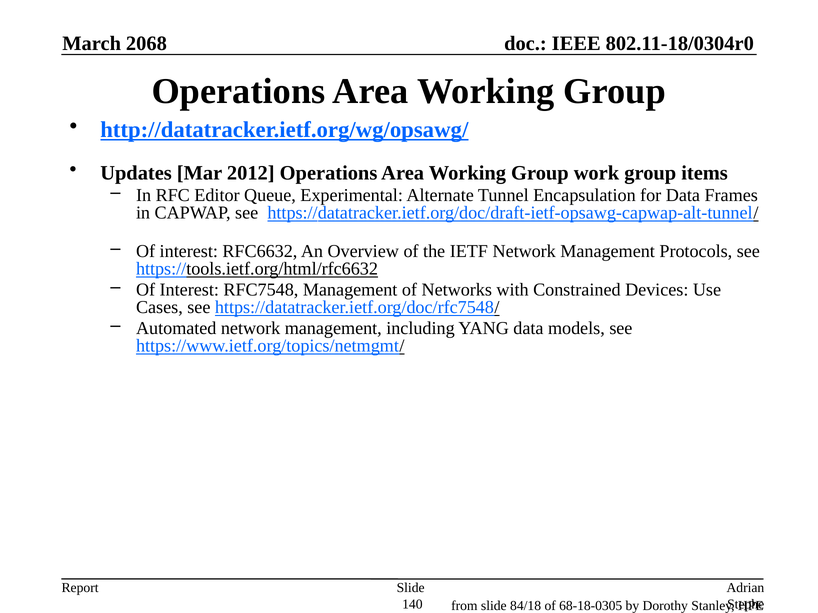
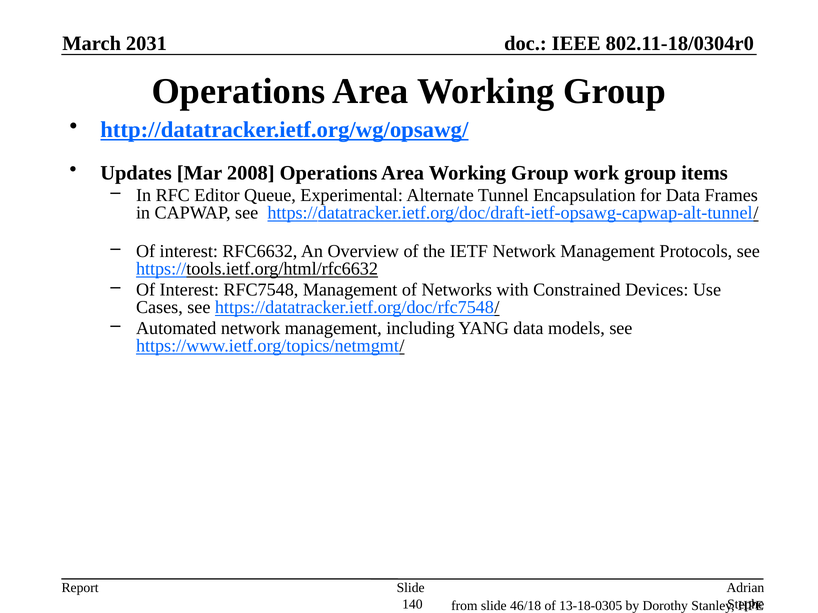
2068: 2068 -> 2031 (146, 44)
2012: 2012 -> 2008 (251, 173)
84/18: 84/18 -> 46/18 (526, 606)
68-18-0305: 68-18-0305 -> 13-18-0305 (591, 606)
